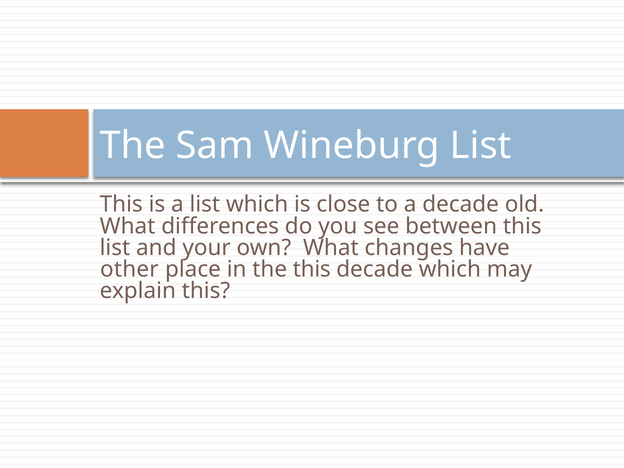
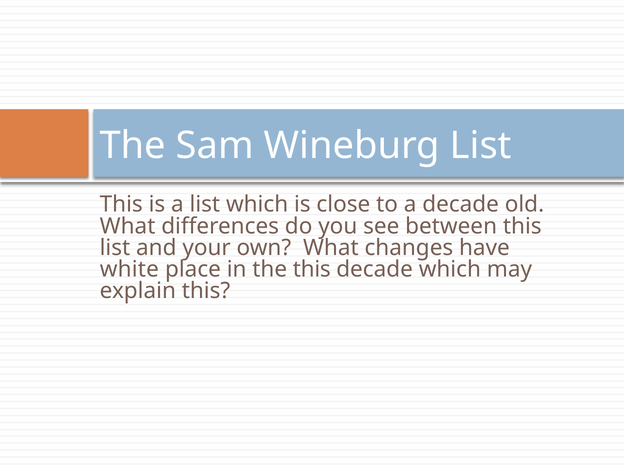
other: other -> white (129, 269)
